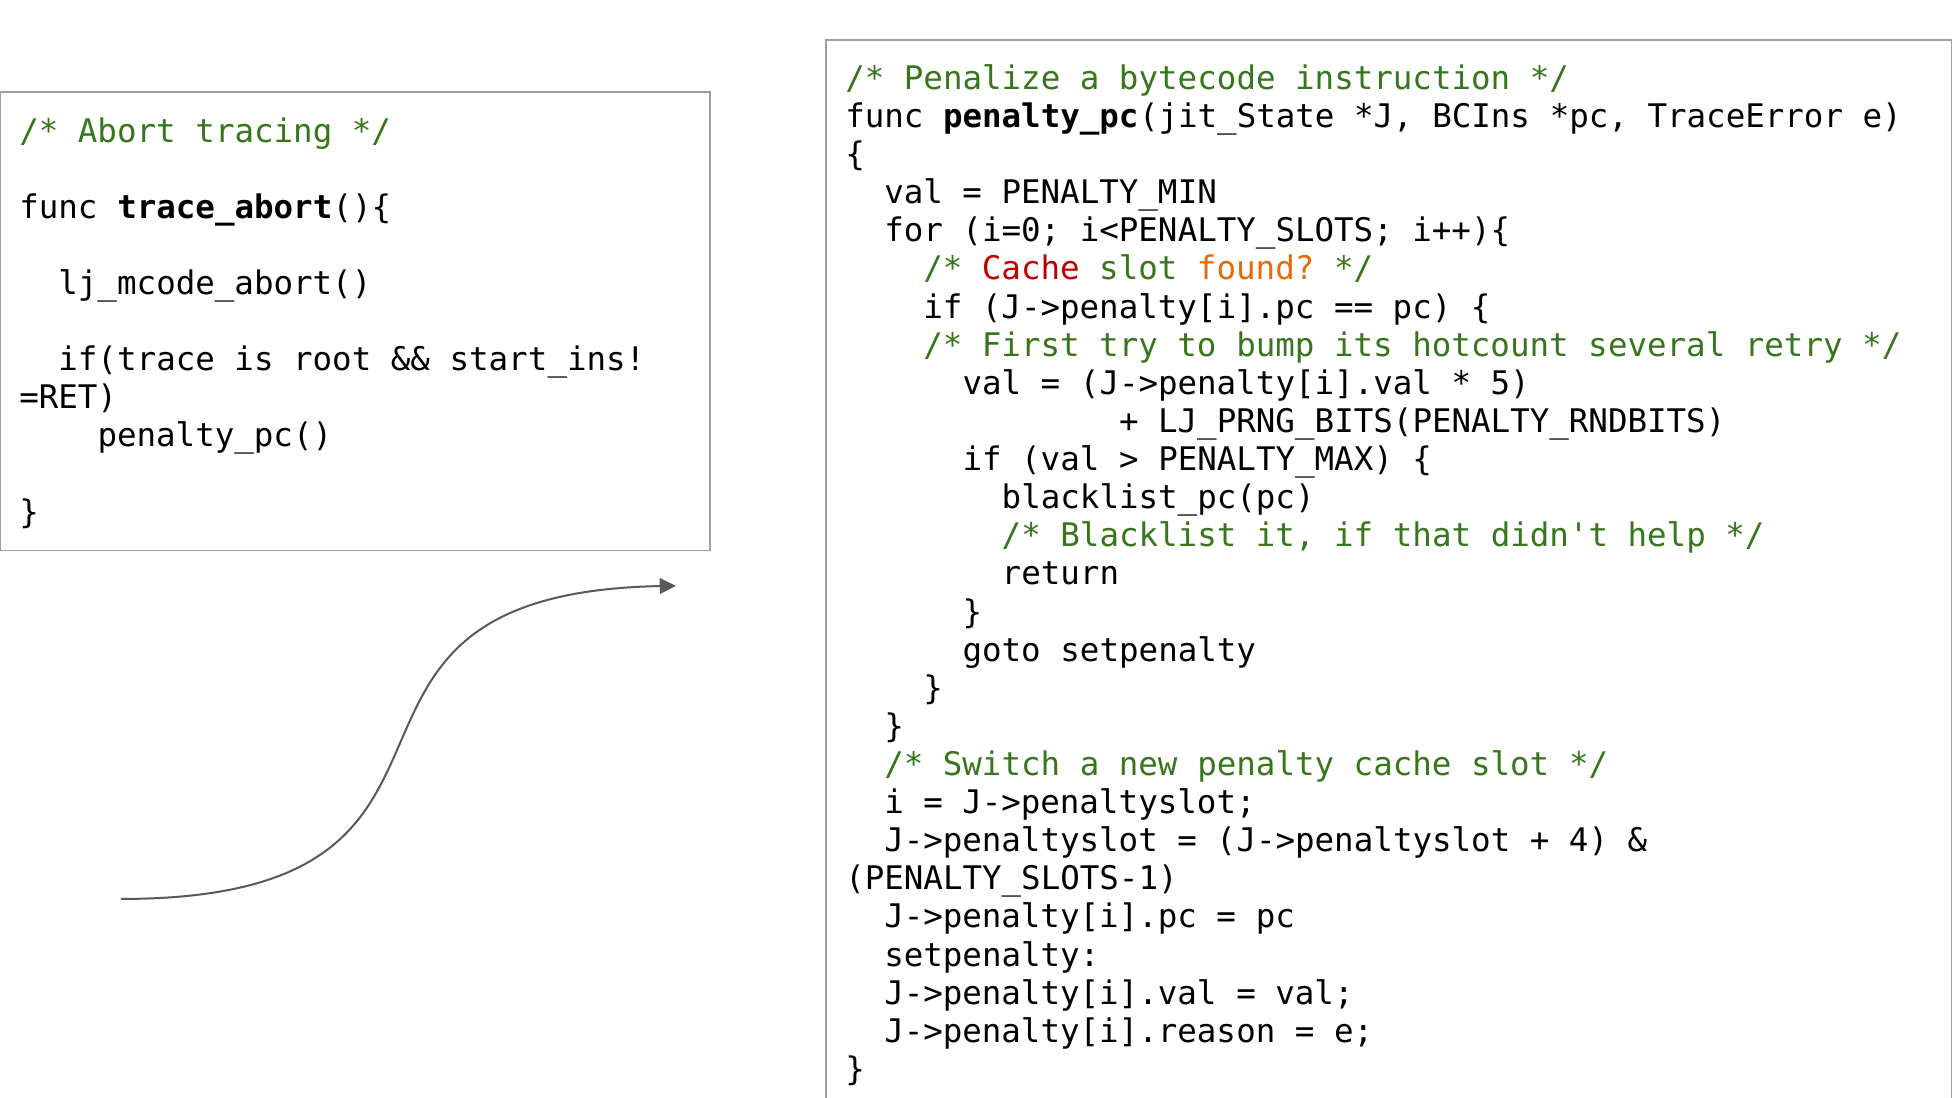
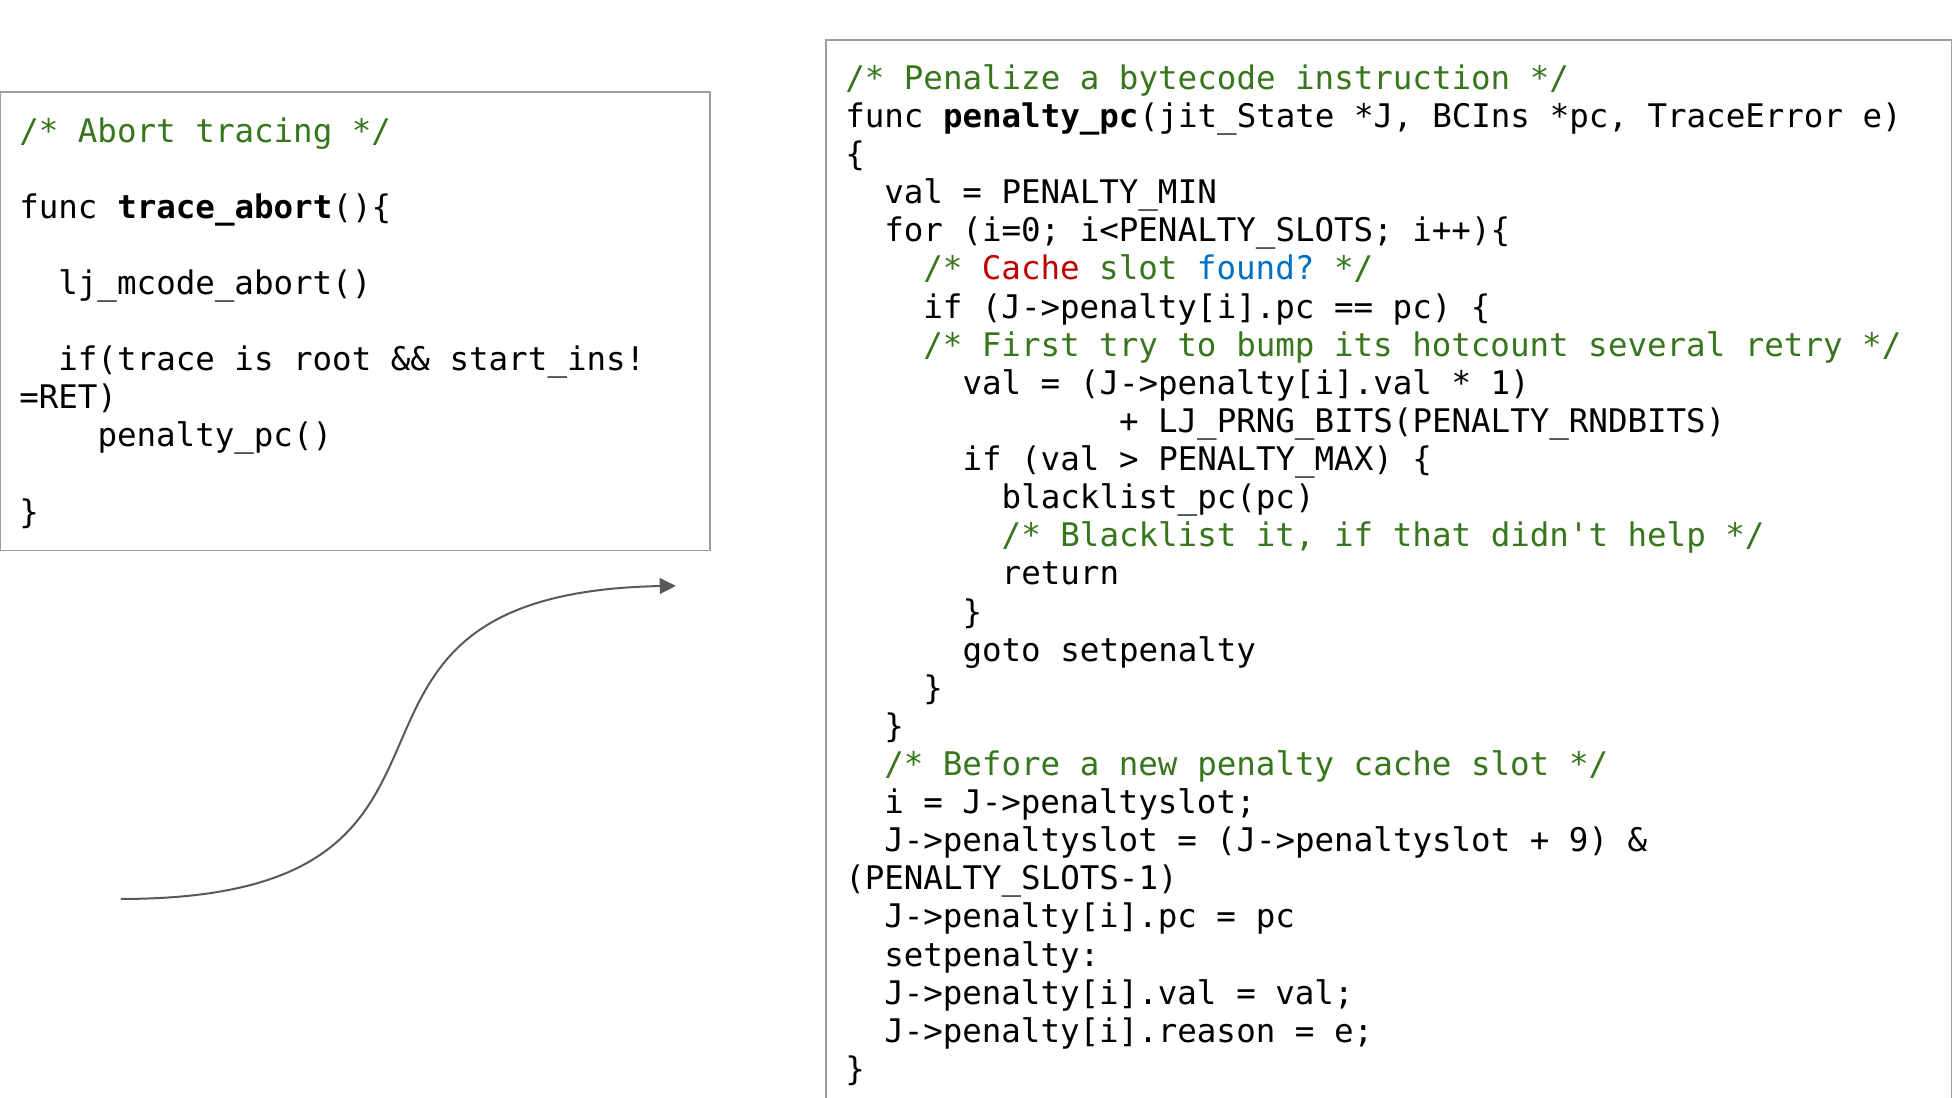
found colour: orange -> blue (1256, 269)
5: 5 -> 1 (1510, 384)
Switch: Switch -> Before (1002, 765)
4: 4 -> 9 (1588, 841)
